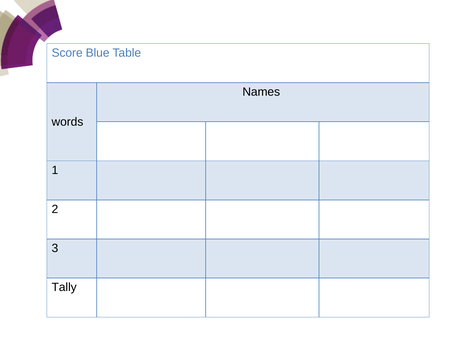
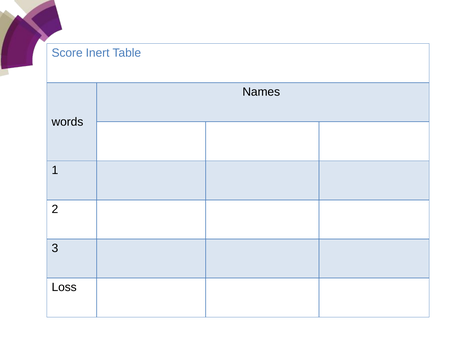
Blue: Blue -> Inert (98, 53)
Tally: Tally -> Loss (64, 287)
